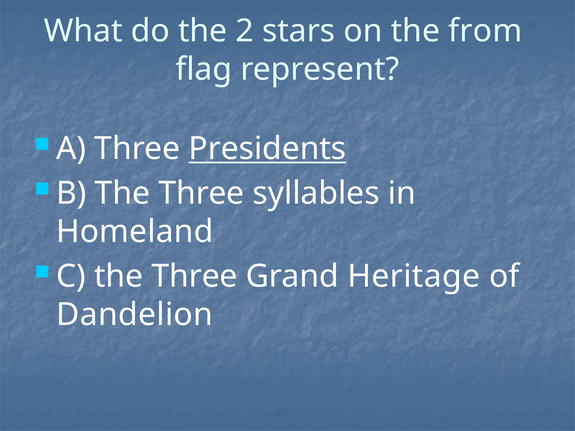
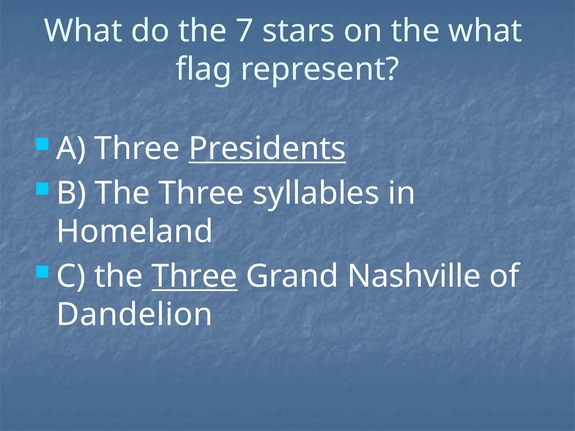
2: 2 -> 7 (245, 31)
the from: from -> what (485, 31)
Three underline: none -> present (195, 277)
Heritage: Heritage -> Nashville (414, 277)
